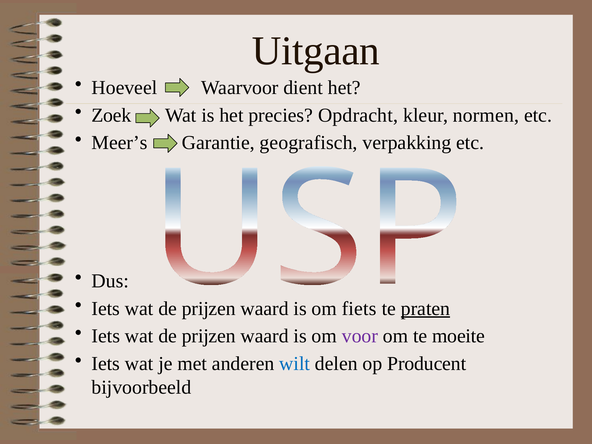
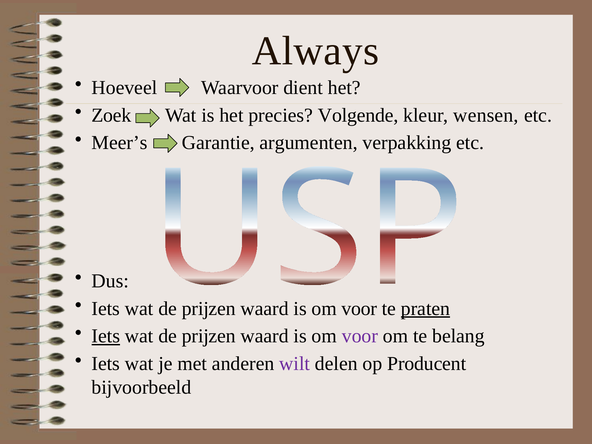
Uitgaan: Uitgaan -> Always (315, 51)
Opdracht: Opdracht -> Volgende (358, 115)
normen: normen -> wensen (486, 115)
geografisch: geografisch -> argumenten (309, 143)
fiets: fiets -> voor (359, 309)
Iets underline: none -> present (106, 336)
moeite: moeite -> belang (458, 336)
wilt colour: blue -> purple (295, 364)
